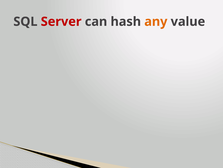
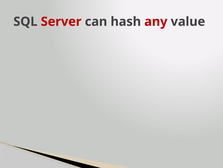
any colour: orange -> red (156, 22)
